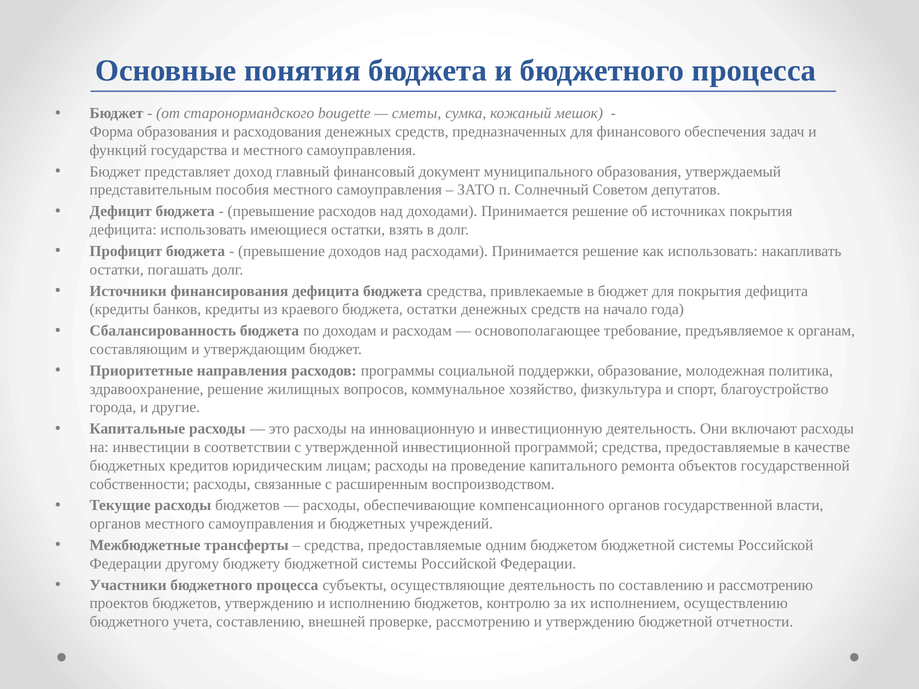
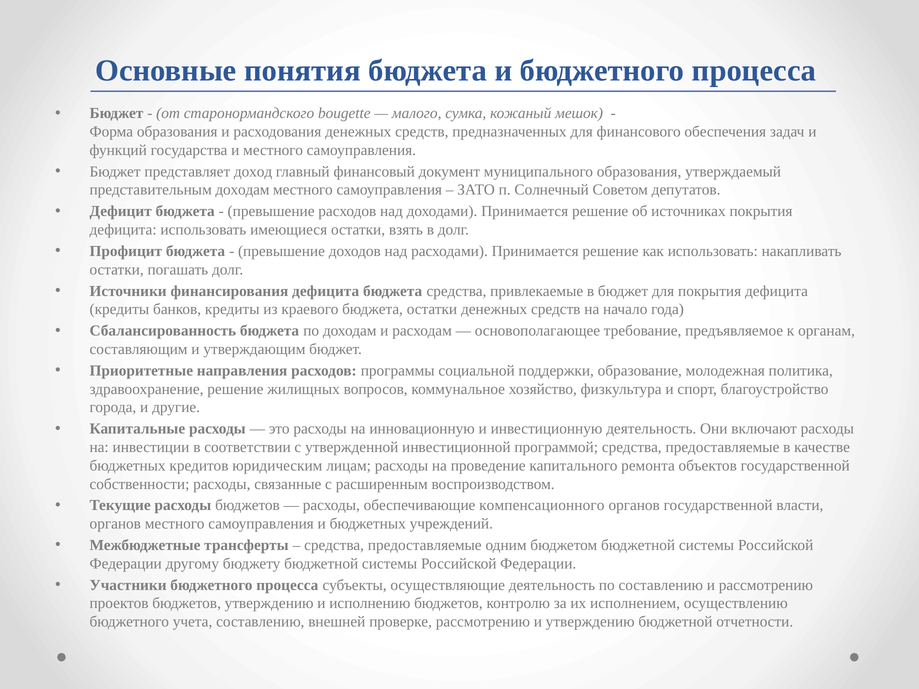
сметы: сметы -> малого (417, 113)
представительным пособия: пособия -> доходам (242, 190)
